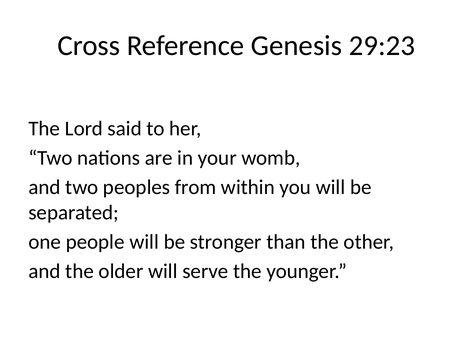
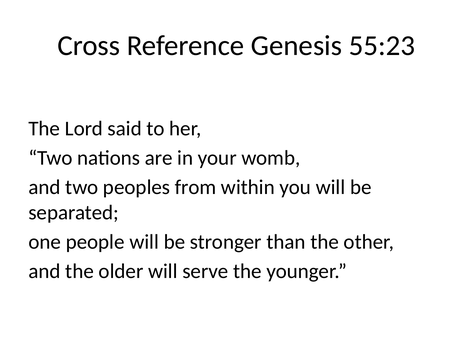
29:23: 29:23 -> 55:23 (382, 46)
